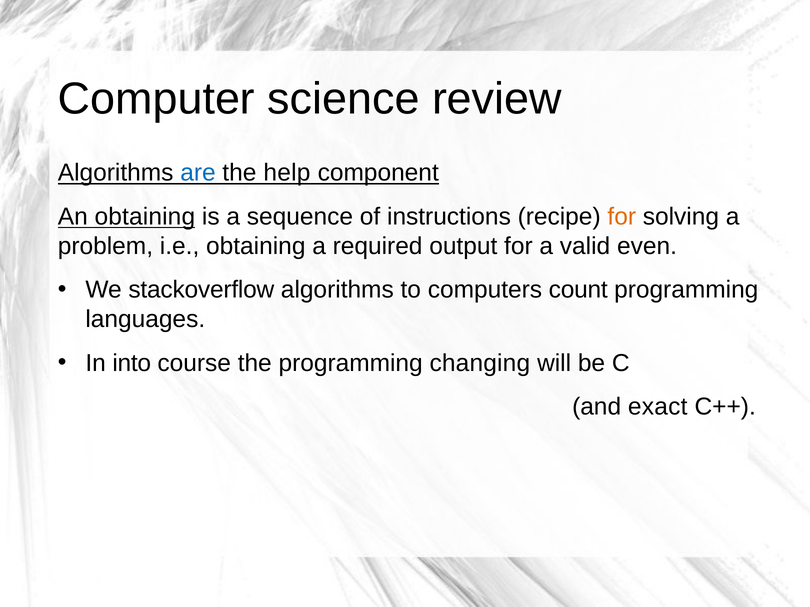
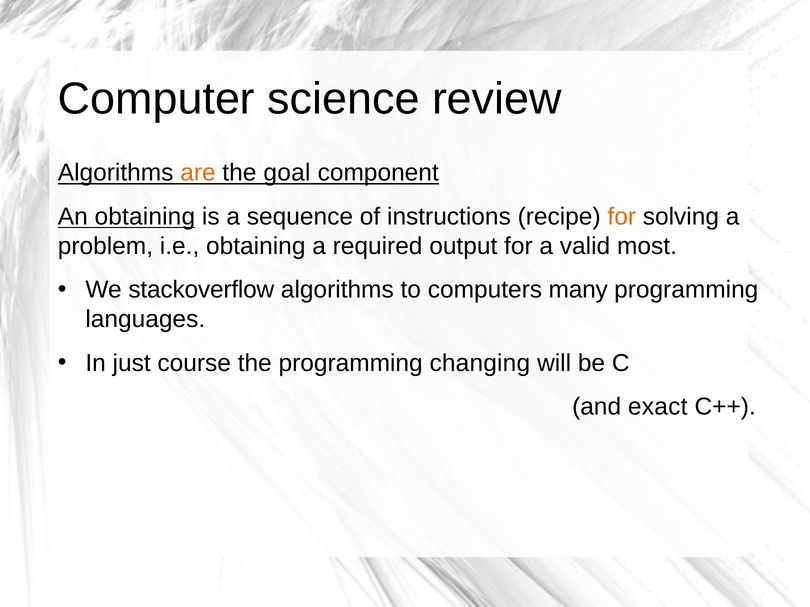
are colour: blue -> orange (198, 173)
help: help -> goal (287, 173)
even: even -> most (647, 246)
count: count -> many (578, 290)
into: into -> just (132, 363)
